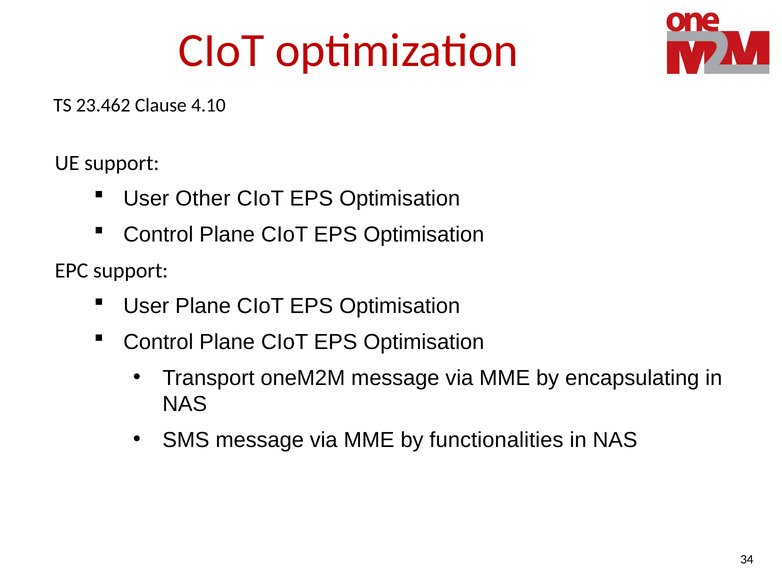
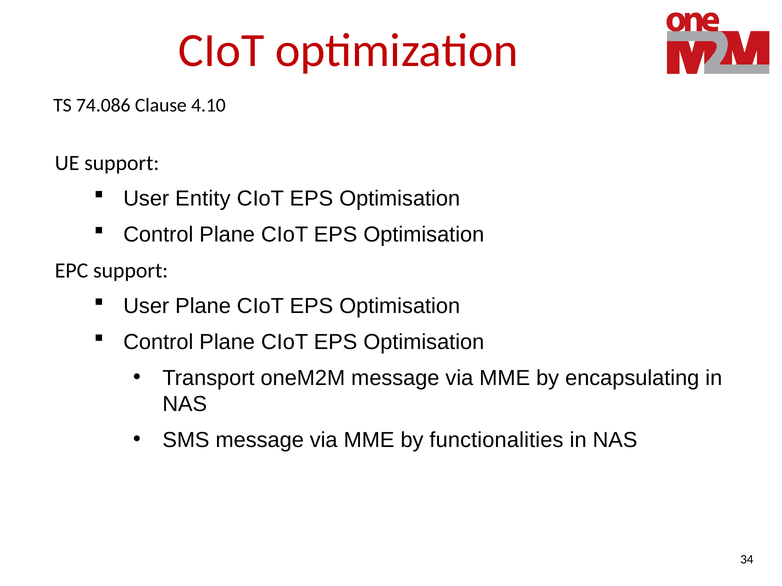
23.462: 23.462 -> 74.086 (103, 105)
Other: Other -> Entity (203, 199)
